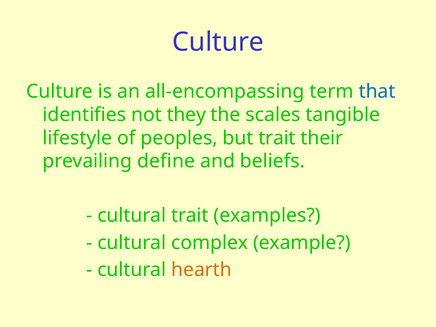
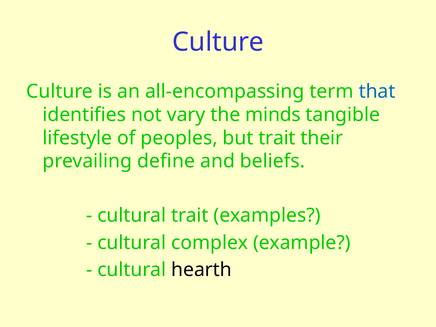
they: they -> vary (186, 115)
scales: scales -> minds (273, 115)
hearth colour: orange -> black (202, 270)
